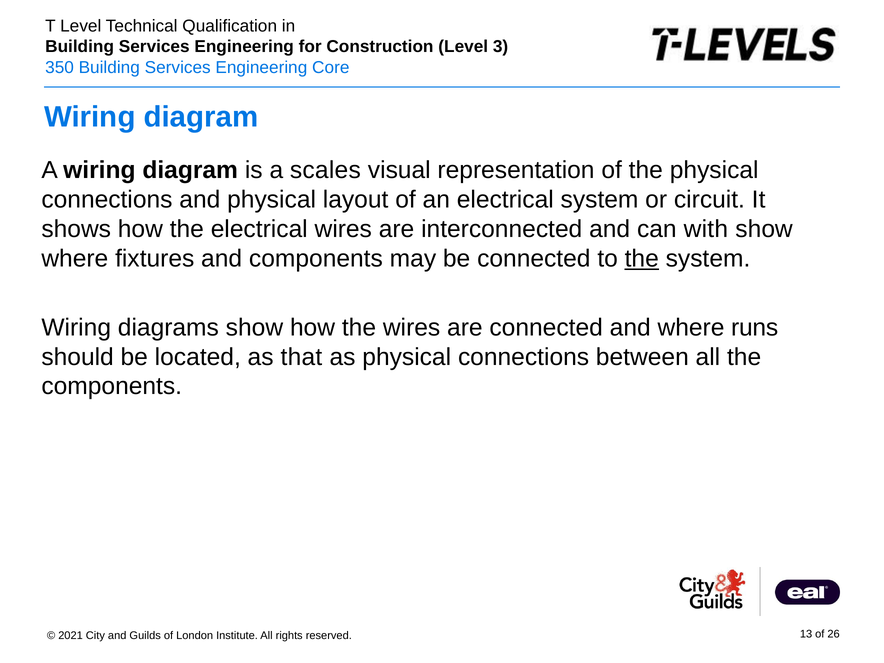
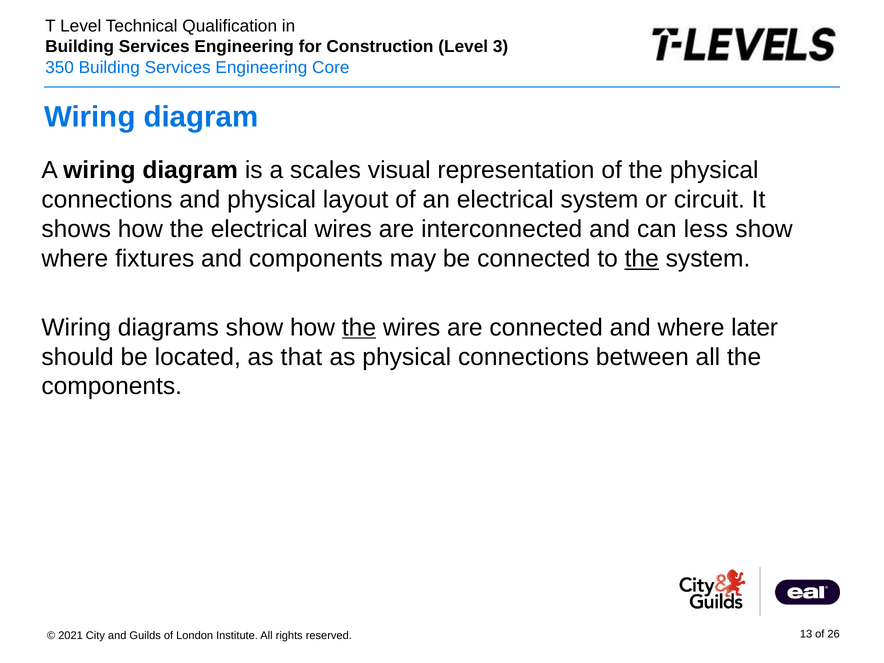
with: with -> less (706, 229)
the underline: none -> present (359, 327)
runs: runs -> later (755, 327)
